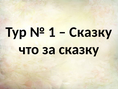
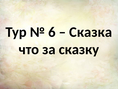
1: 1 -> 6 (52, 32)
Сказку: Сказку -> Сказка (91, 32)
